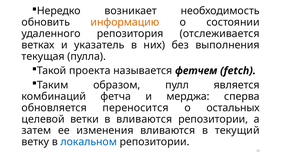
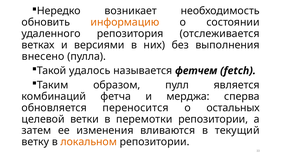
указатель: указатель -> версиями (99, 45)
текущая: текущая -> внесено (43, 56)
проекта: проекта -> удалось (90, 71)
в вливаются: вливаются -> перемотки (144, 119)
локальном colour: blue -> orange (89, 142)
